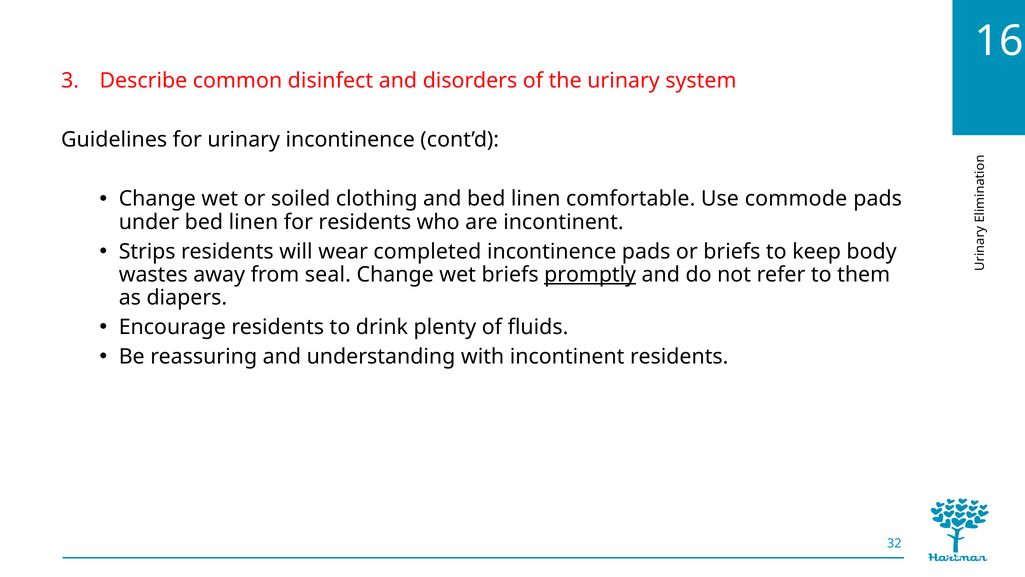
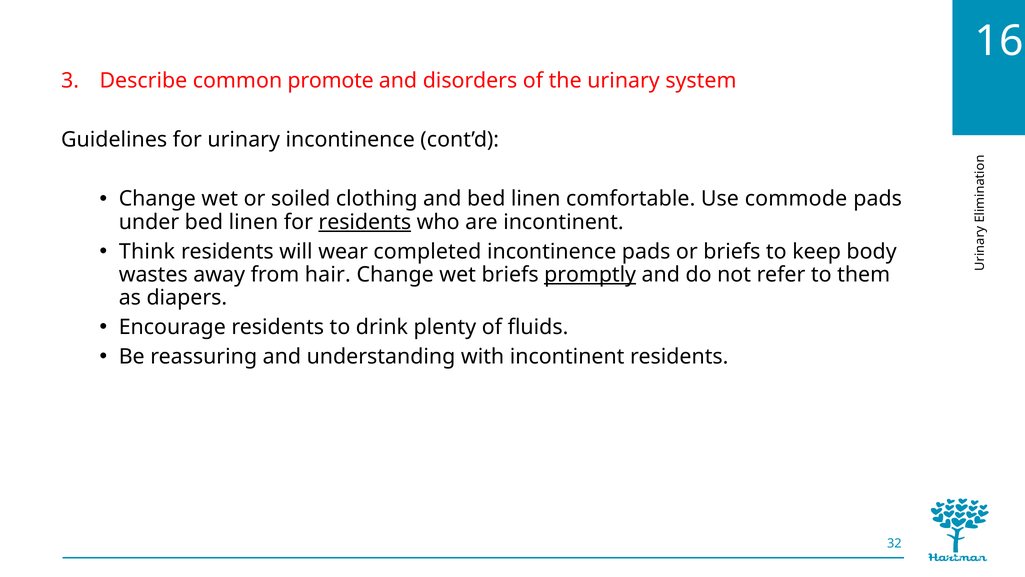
disinfect: disinfect -> promote (331, 81)
residents underline: none -> present (365, 222)
Strips: Strips -> Think (147, 251)
seal: seal -> hair (328, 274)
